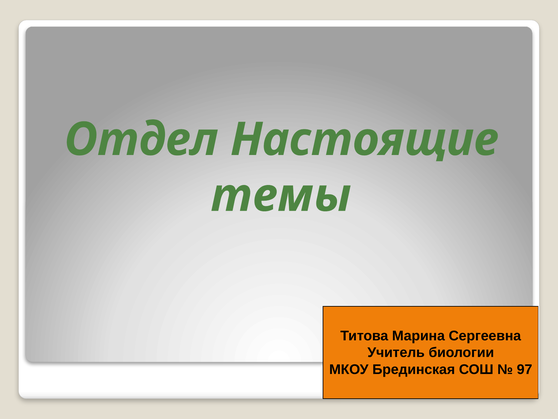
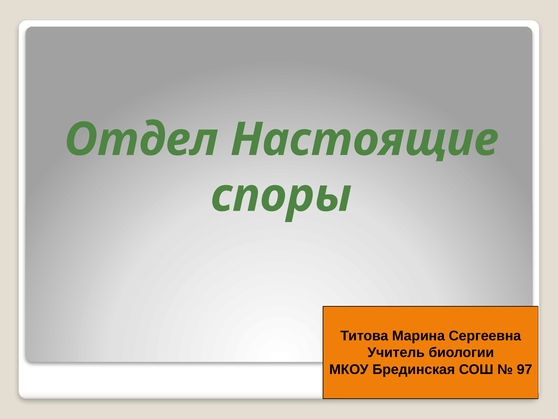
темы: темы -> споры (281, 195)
